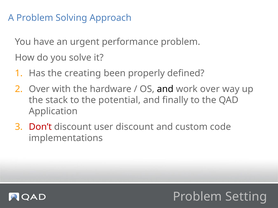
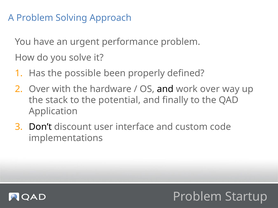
creating: creating -> possible (83, 73)
Don’t colour: red -> black (40, 127)
user discount: discount -> interface (135, 127)
Setting: Setting -> Startup (246, 197)
